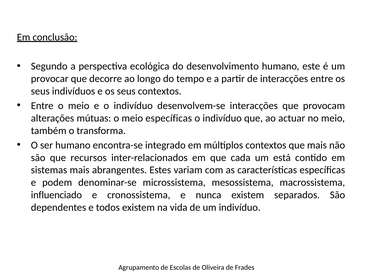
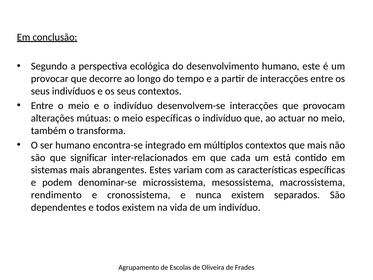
recursos: recursos -> significar (89, 157)
influenciado: influenciado -> rendimento (56, 195)
